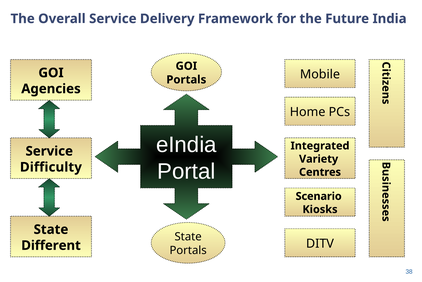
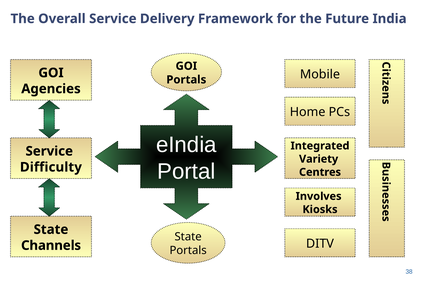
Scenario: Scenario -> Involves (319, 196)
Different: Different -> Channels (51, 245)
